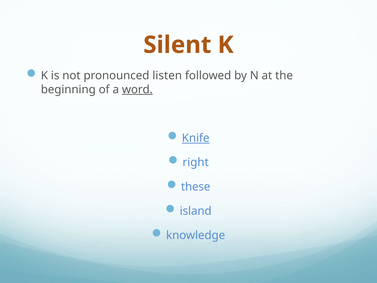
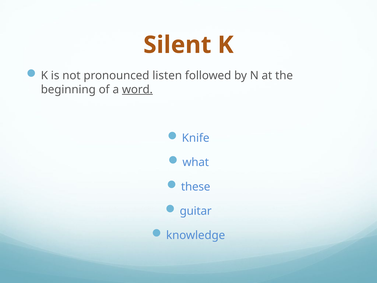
Knife underline: present -> none (196, 138)
right: right -> what (196, 162)
island: island -> guitar (196, 211)
